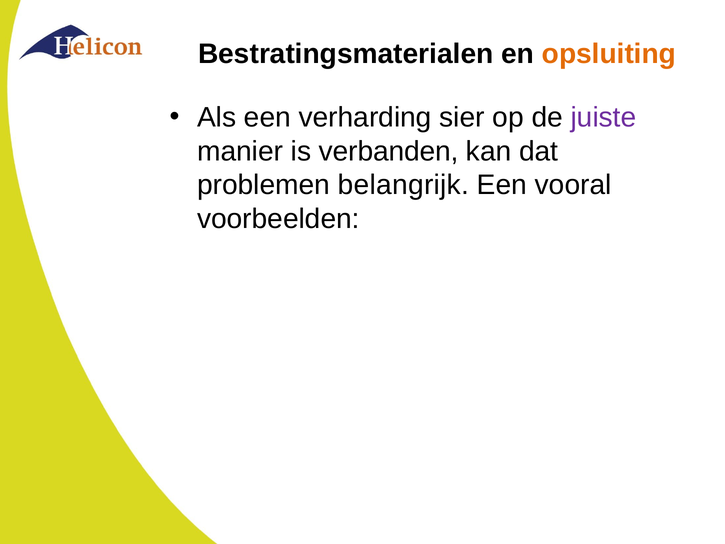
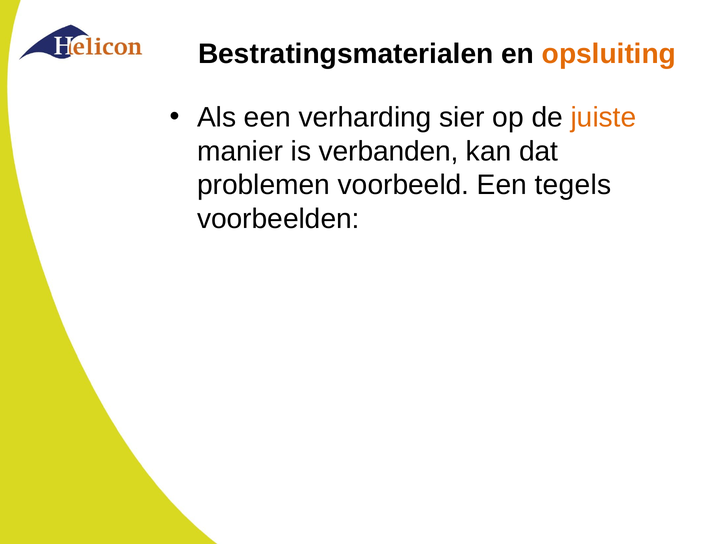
juiste colour: purple -> orange (604, 117)
belangrijk: belangrijk -> voorbeeld (404, 185)
vooral: vooral -> tegels (573, 185)
